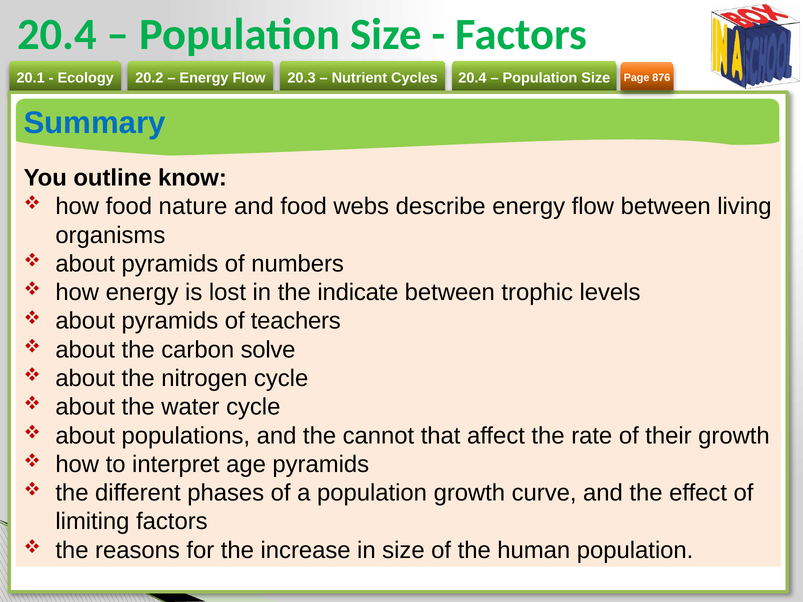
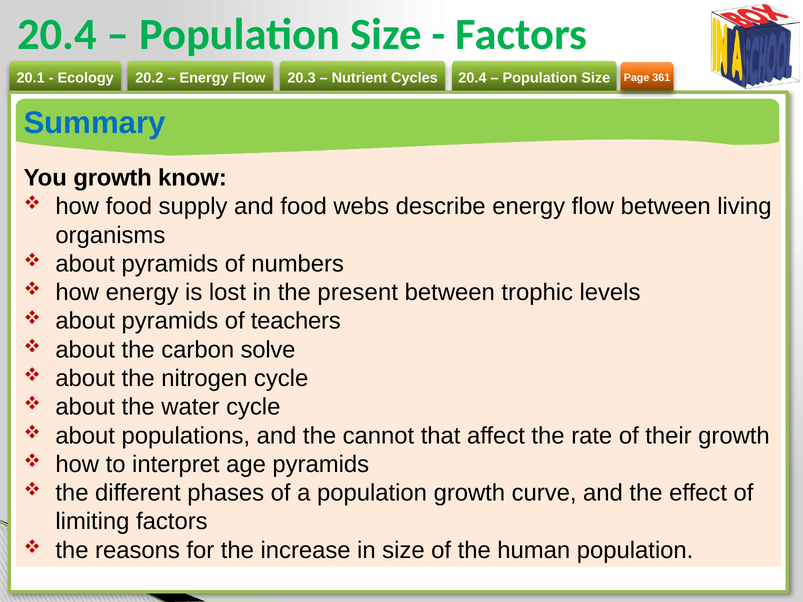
876: 876 -> 361 (661, 78)
You outline: outline -> growth (113, 178)
nature: nature -> supply (193, 207)
indicate: indicate -> present (358, 293)
